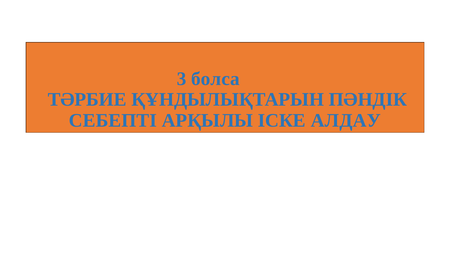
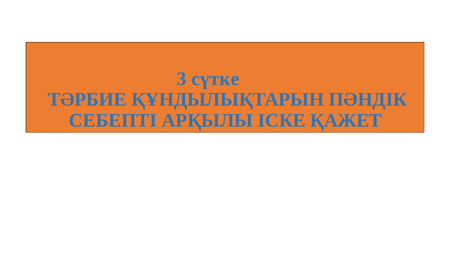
болса: болса -> сүтке (215, 79)
АЛДАУ: АЛДАУ -> ҚАЖЕТ (346, 120)
